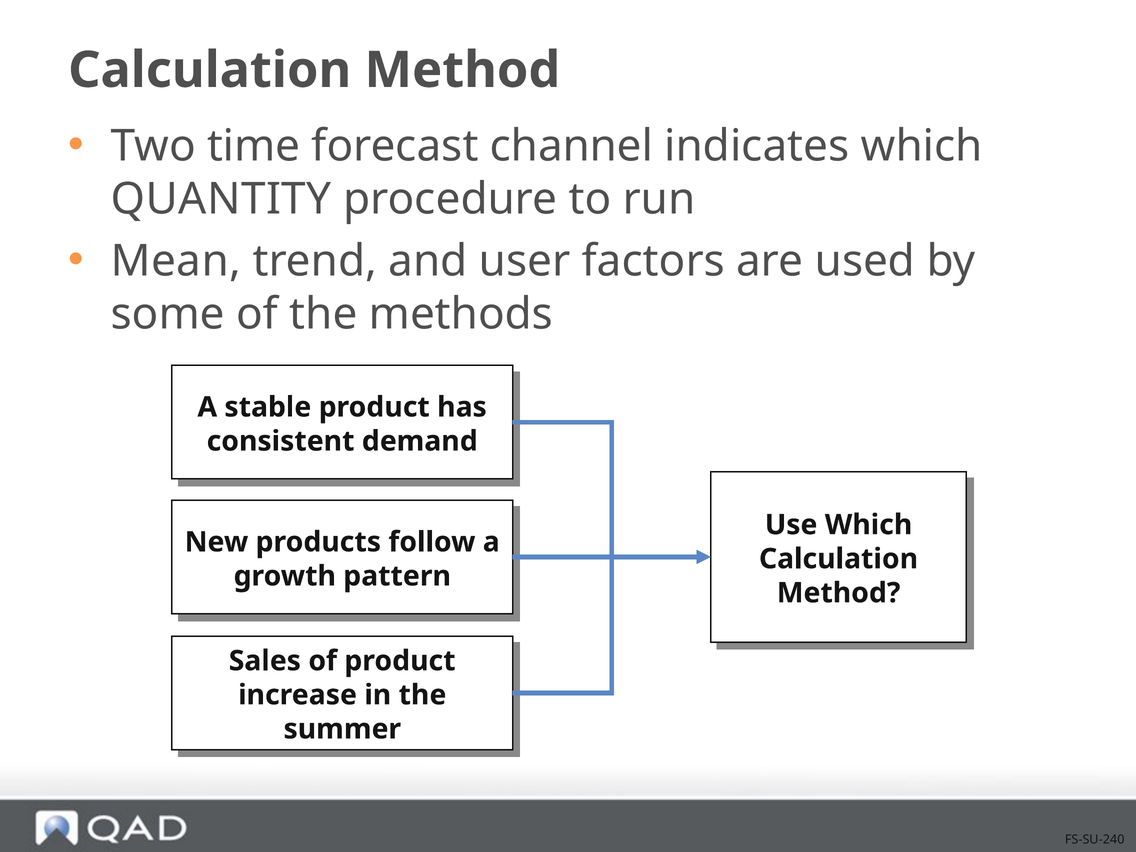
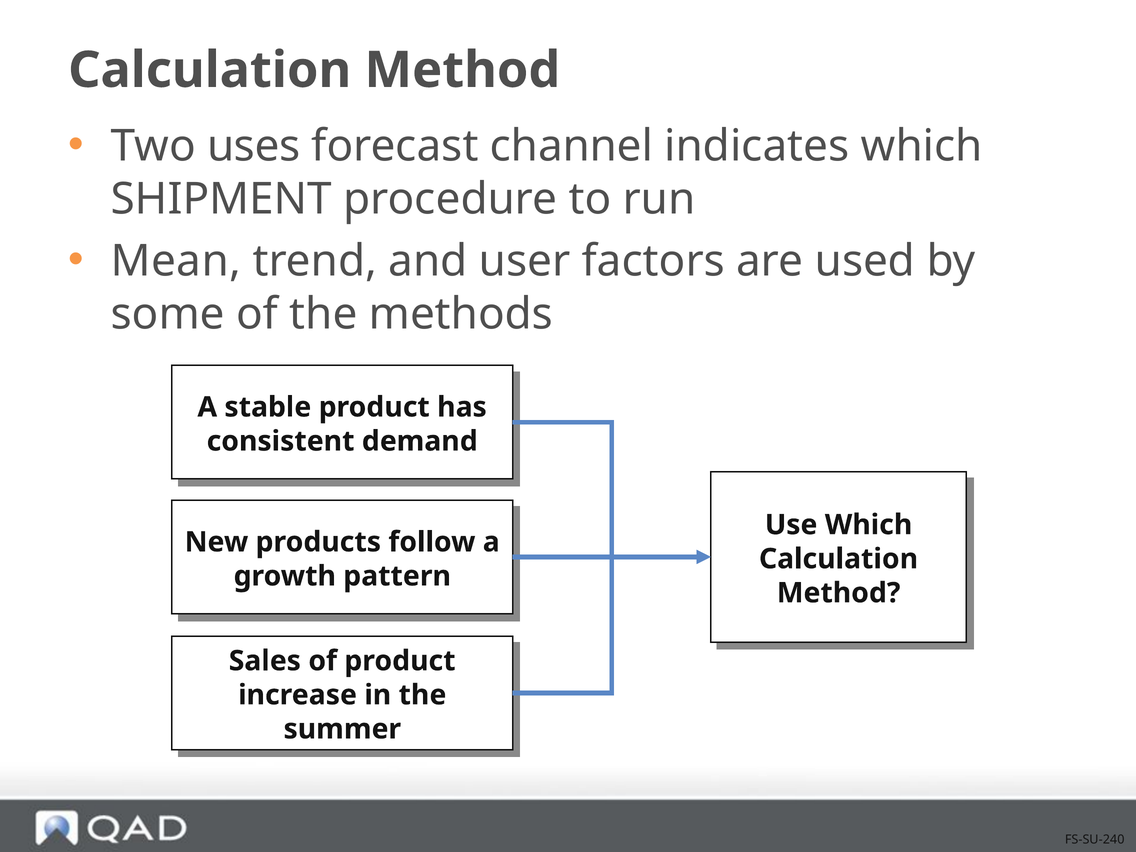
time: time -> uses (254, 146)
QUANTITY: QUANTITY -> SHIPMENT (221, 199)
